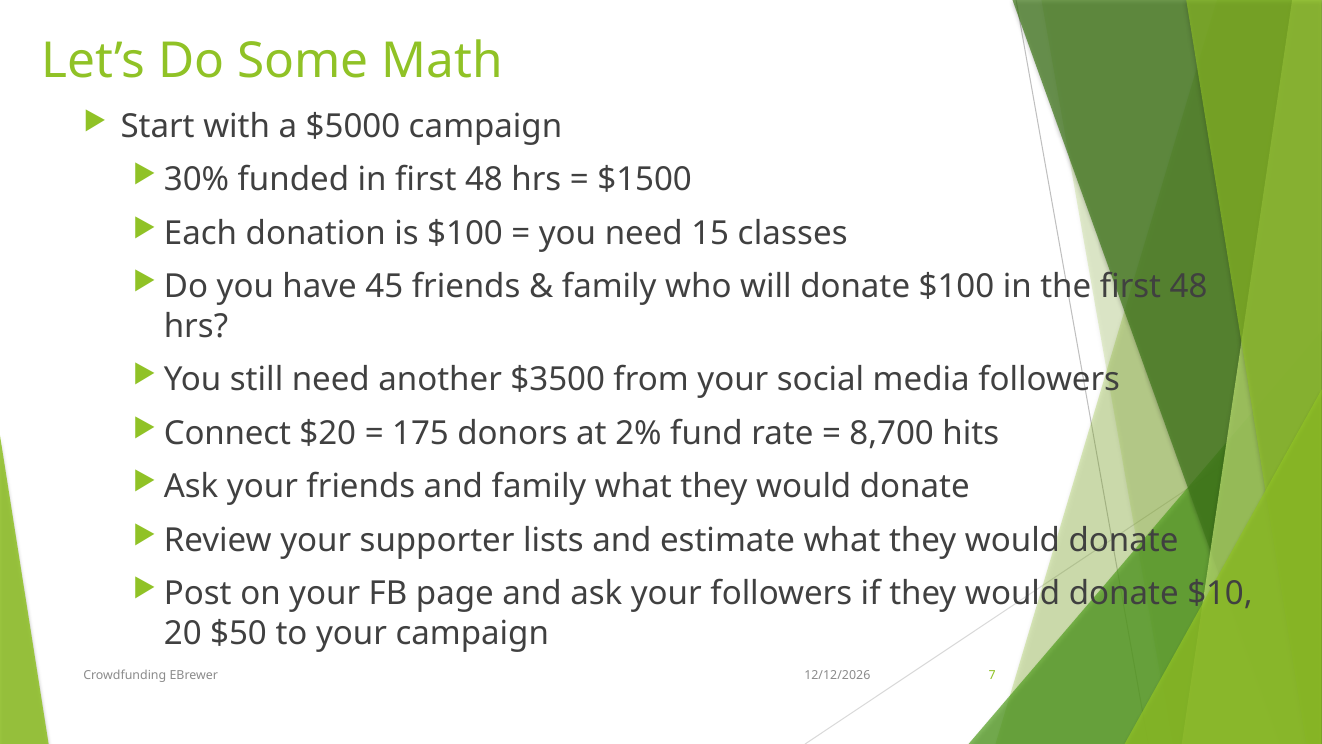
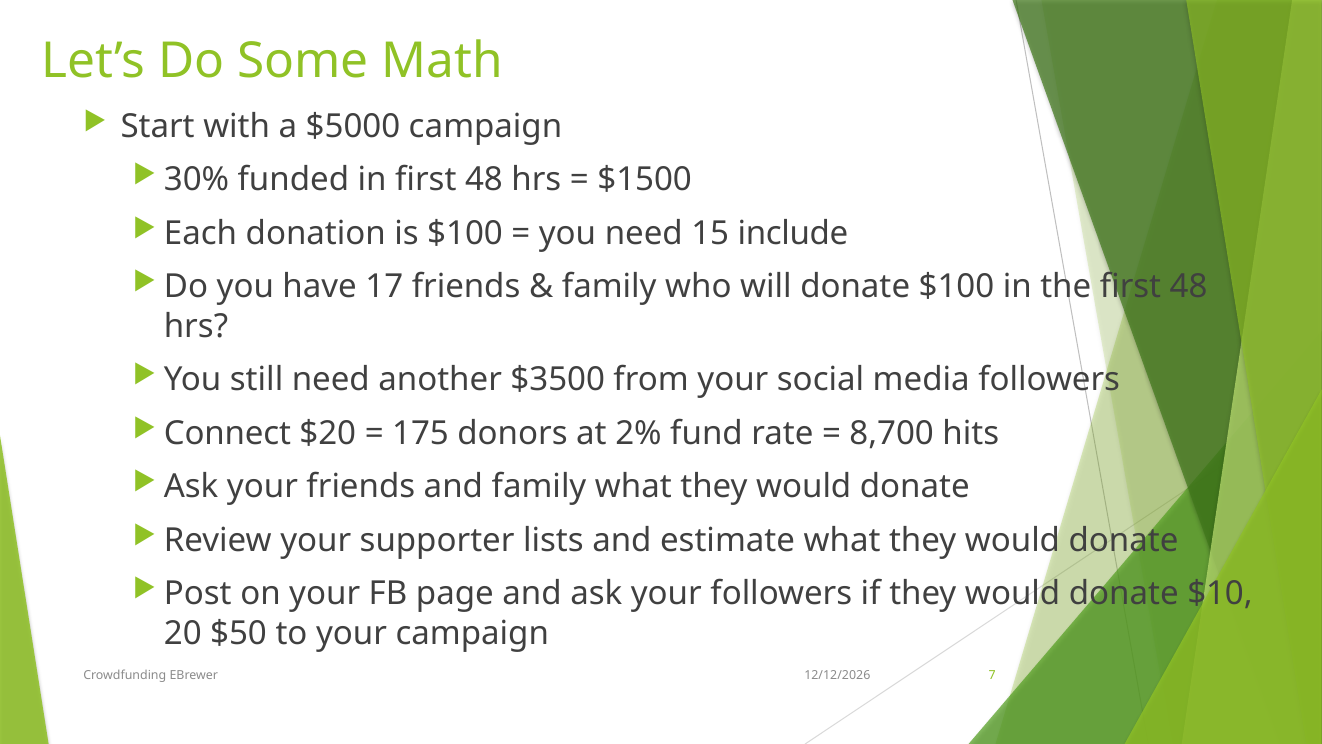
classes: classes -> include (793, 233)
45: 45 -> 17 (384, 287)
